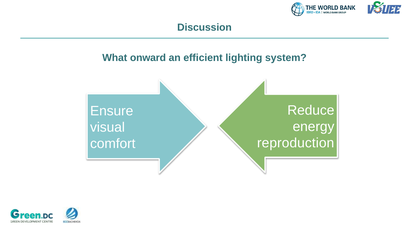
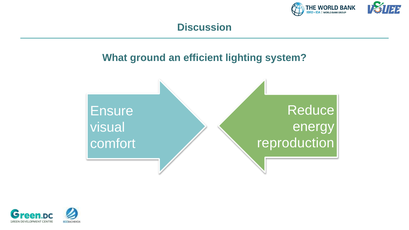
onward: onward -> ground (148, 58)
